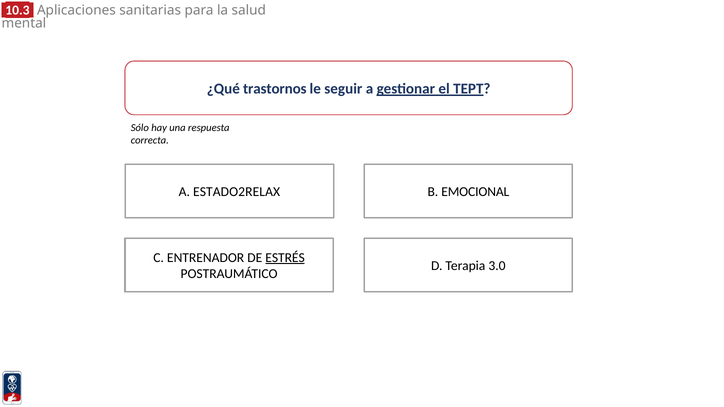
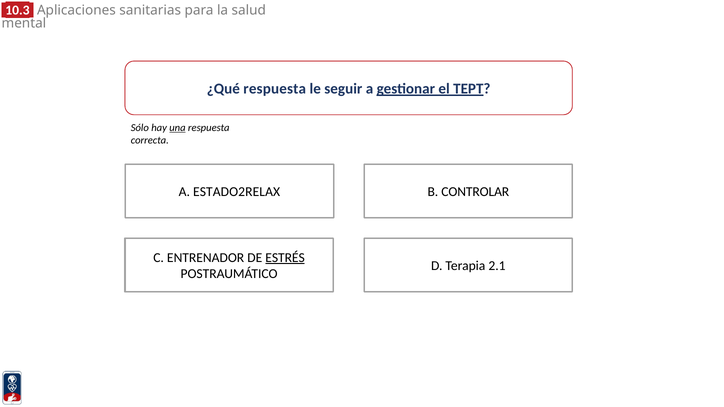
¿Qué trastornos: trastornos -> respuesta (275, 89)
una underline: none -> present (177, 128)
EMOCIONAL: EMOCIONAL -> CONTROLAR (475, 192)
3.0: 3.0 -> 2.1 (497, 266)
